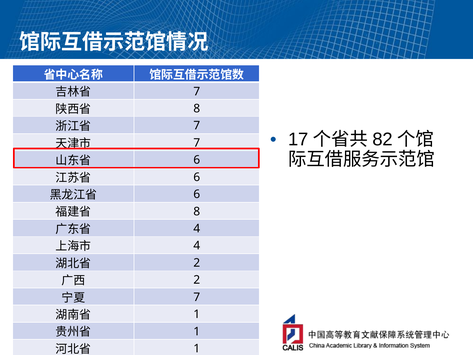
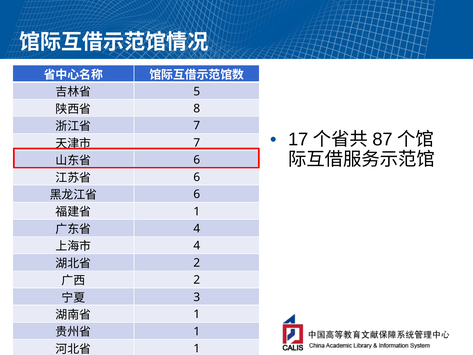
7: 7 -> 5 (197, 91)
82: 82 -> 87 (383, 139)
8: 8 -> 1 (197, 211)
7: 7 -> 3 (197, 297)
